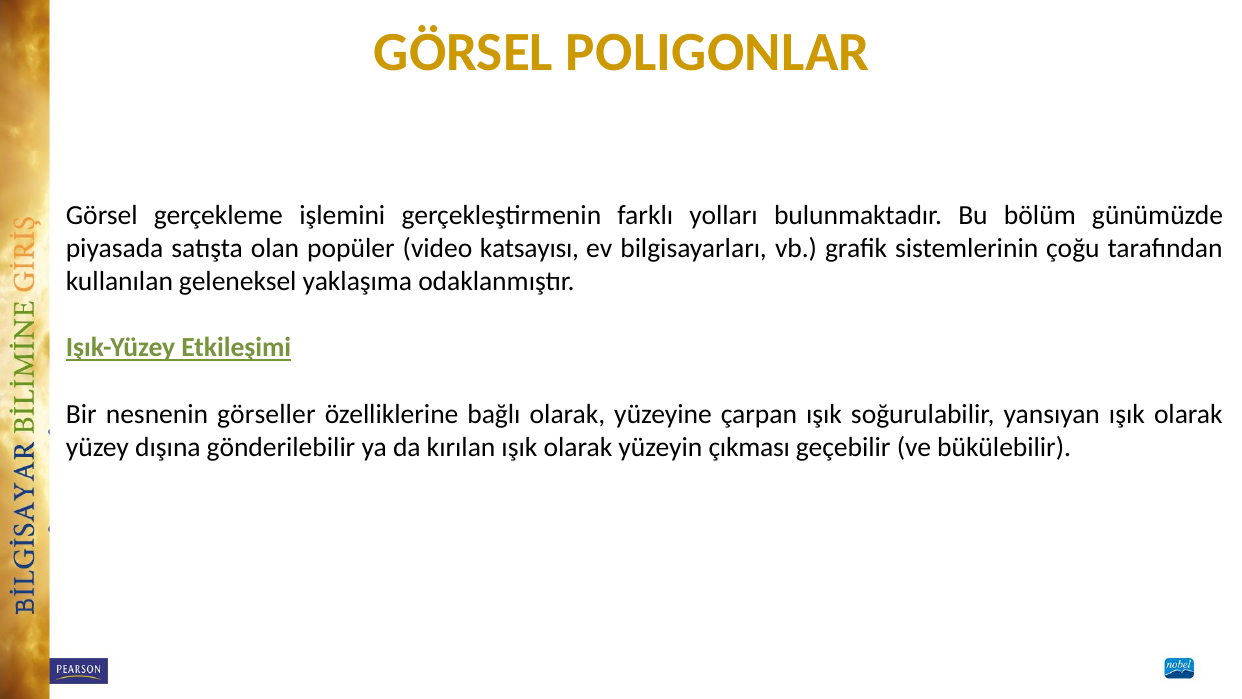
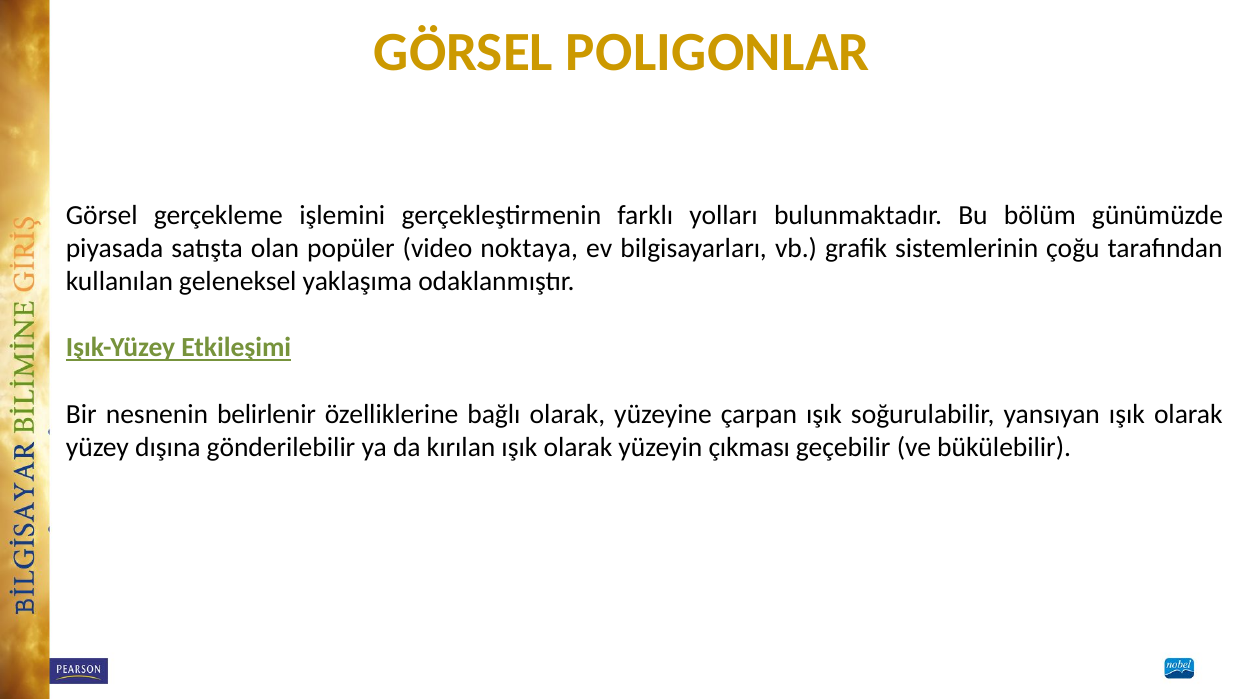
katsayısı: katsayısı -> noktaya (529, 248)
görseller: görseller -> belirlenir (267, 414)
